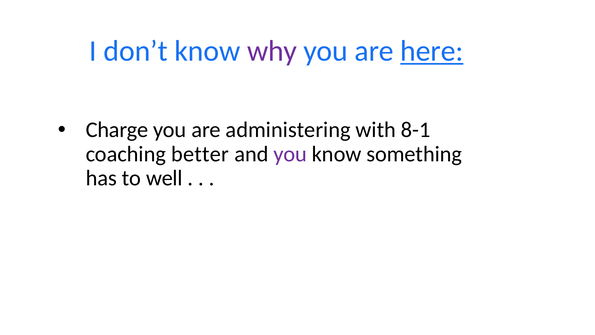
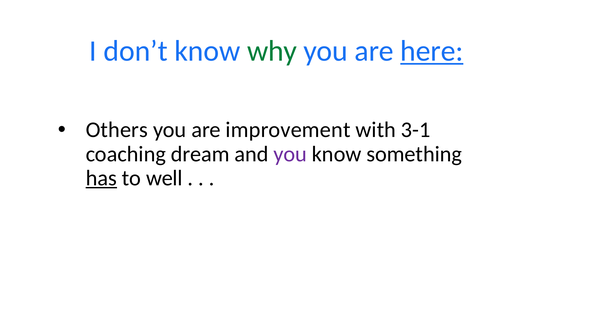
why colour: purple -> green (272, 51)
Charge: Charge -> Others (117, 130)
administering: administering -> improvement (288, 130)
8-1: 8-1 -> 3-1 (416, 130)
better: better -> dream (200, 154)
has underline: none -> present (101, 178)
